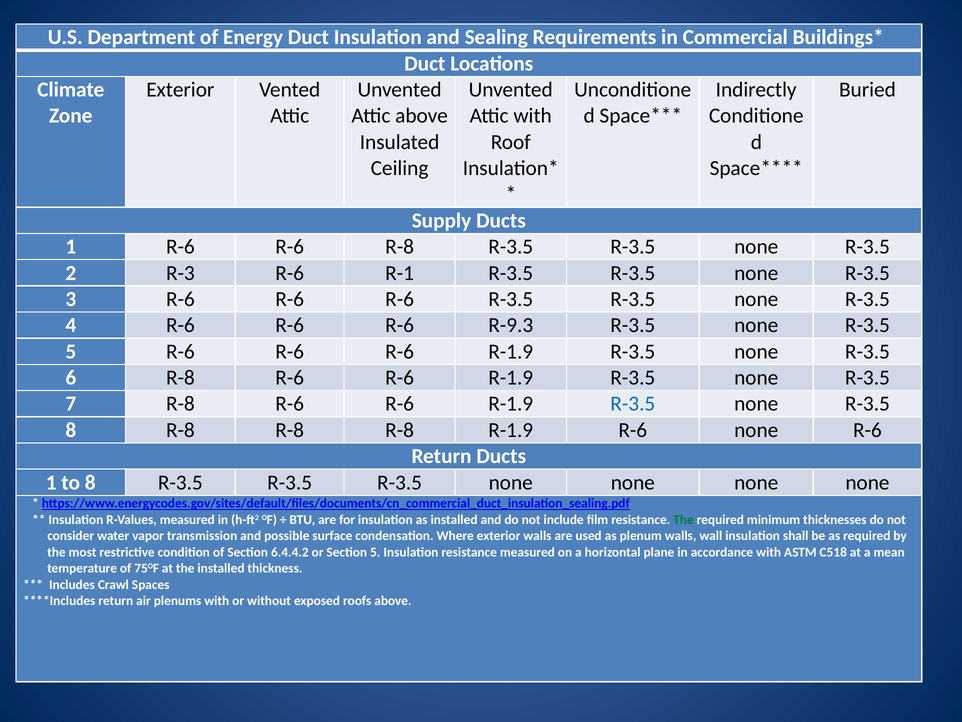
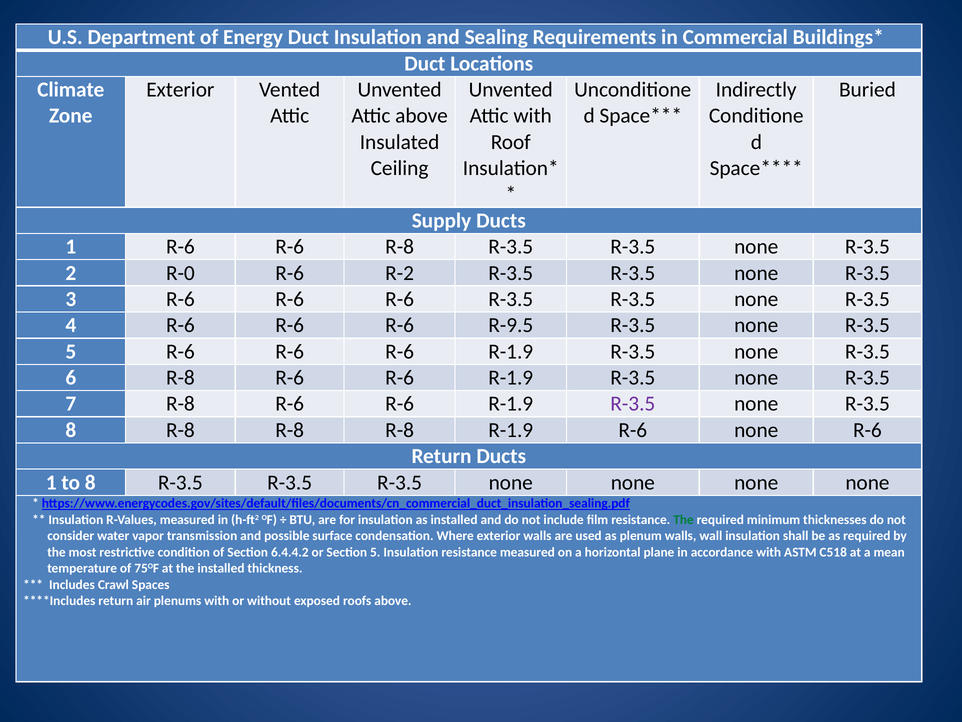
R-3: R-3 -> R-0 (180, 273)
R-1: R-1 -> R-2 (400, 273)
R-9.3: R-9.3 -> R-9.5 (511, 325)
R-3.5 colour: blue -> purple (633, 404)
